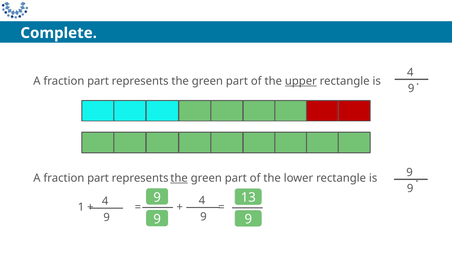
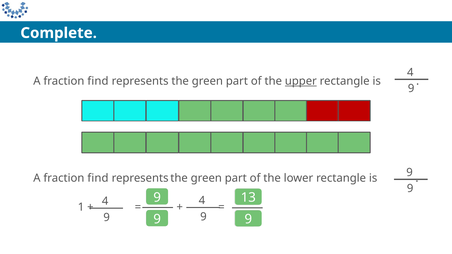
part: part -> find (98, 81)
part: part -> find (98, 178)
the underline: present -> none (179, 178)
